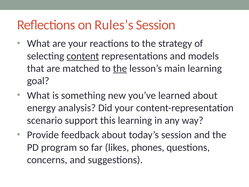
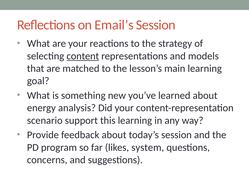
Rules’s: Rules’s -> Email’s (114, 25)
the underline: present -> none (120, 68)
phones: phones -> system (148, 147)
